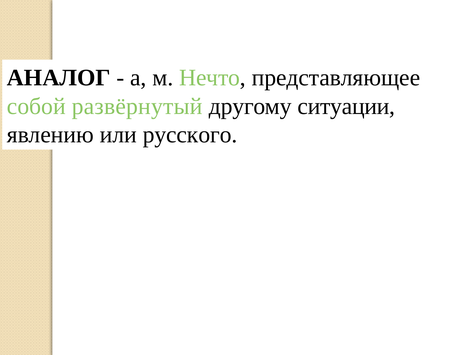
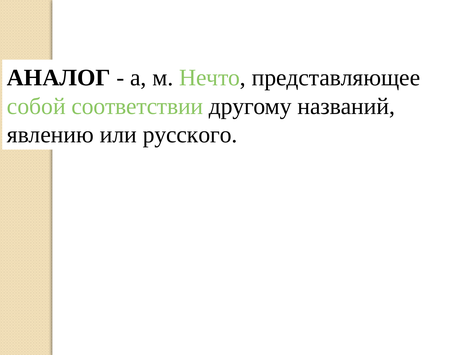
развёрнутый: развёрнутый -> соответствии (137, 106)
ситуации: ситуации -> названий (346, 106)
